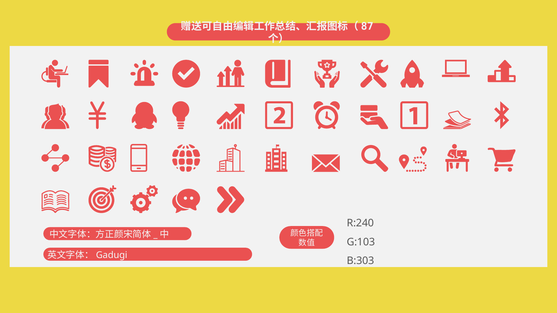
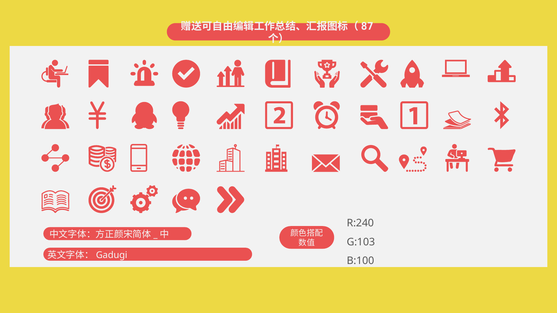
B:303: B:303 -> B:100 (360, 261)
